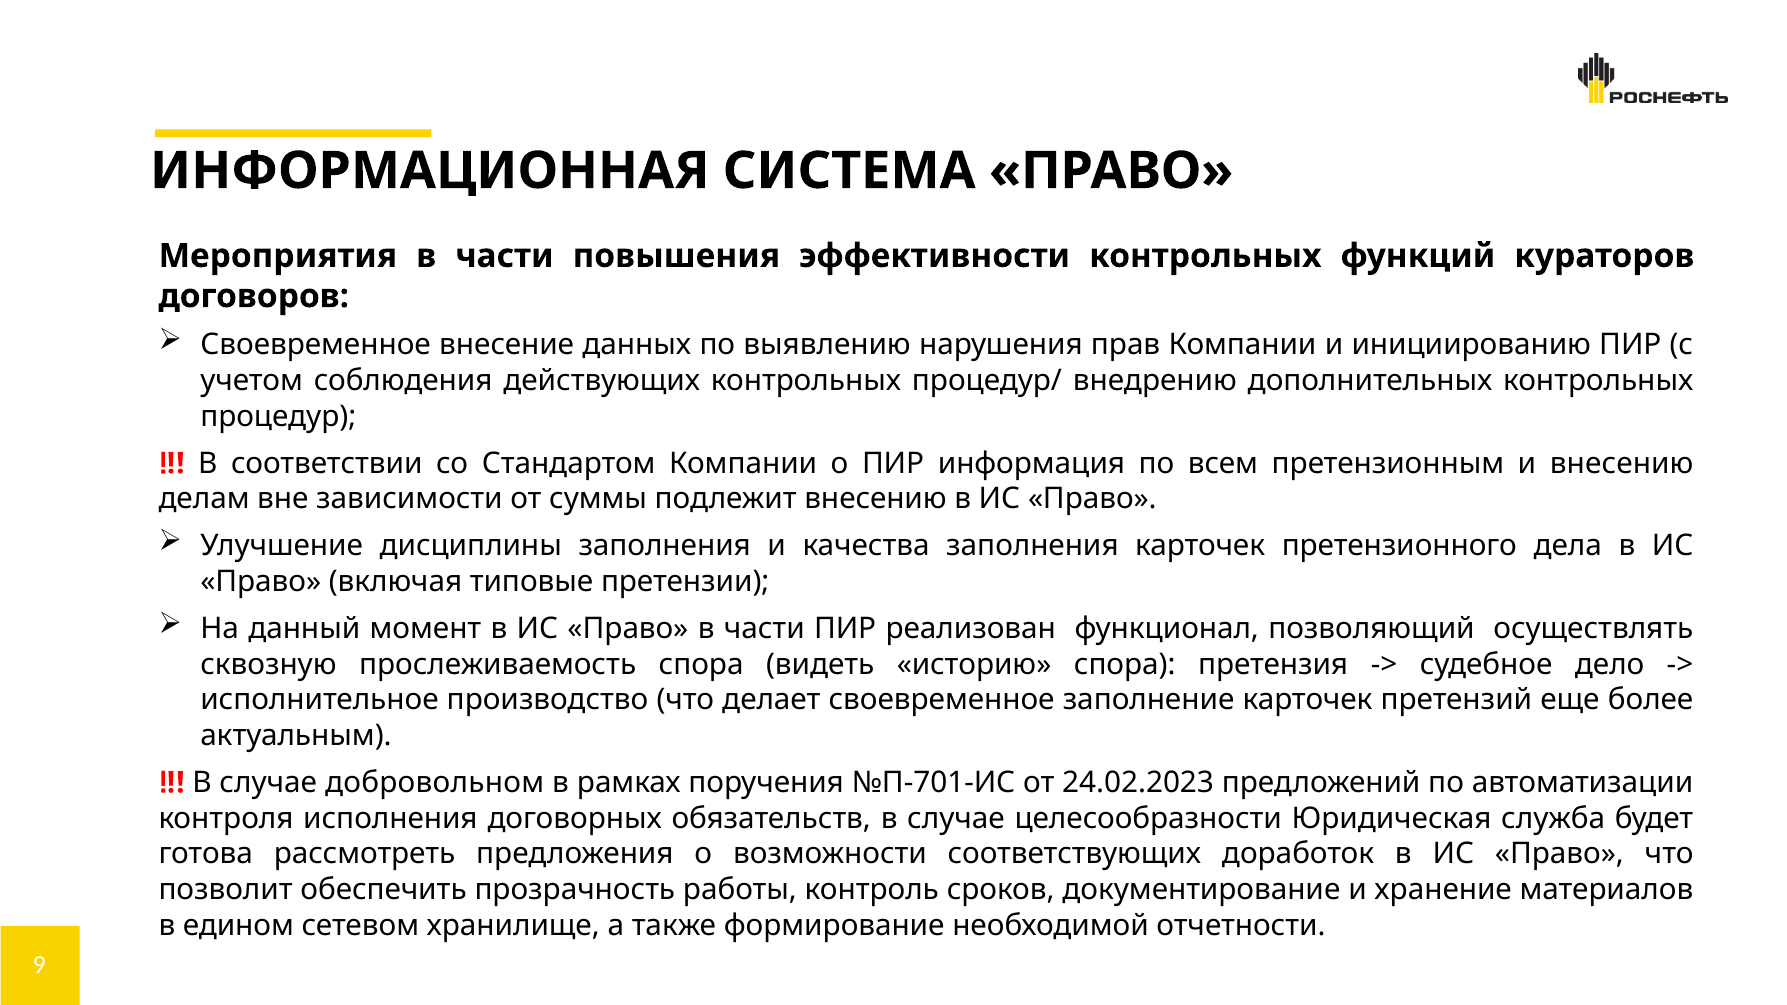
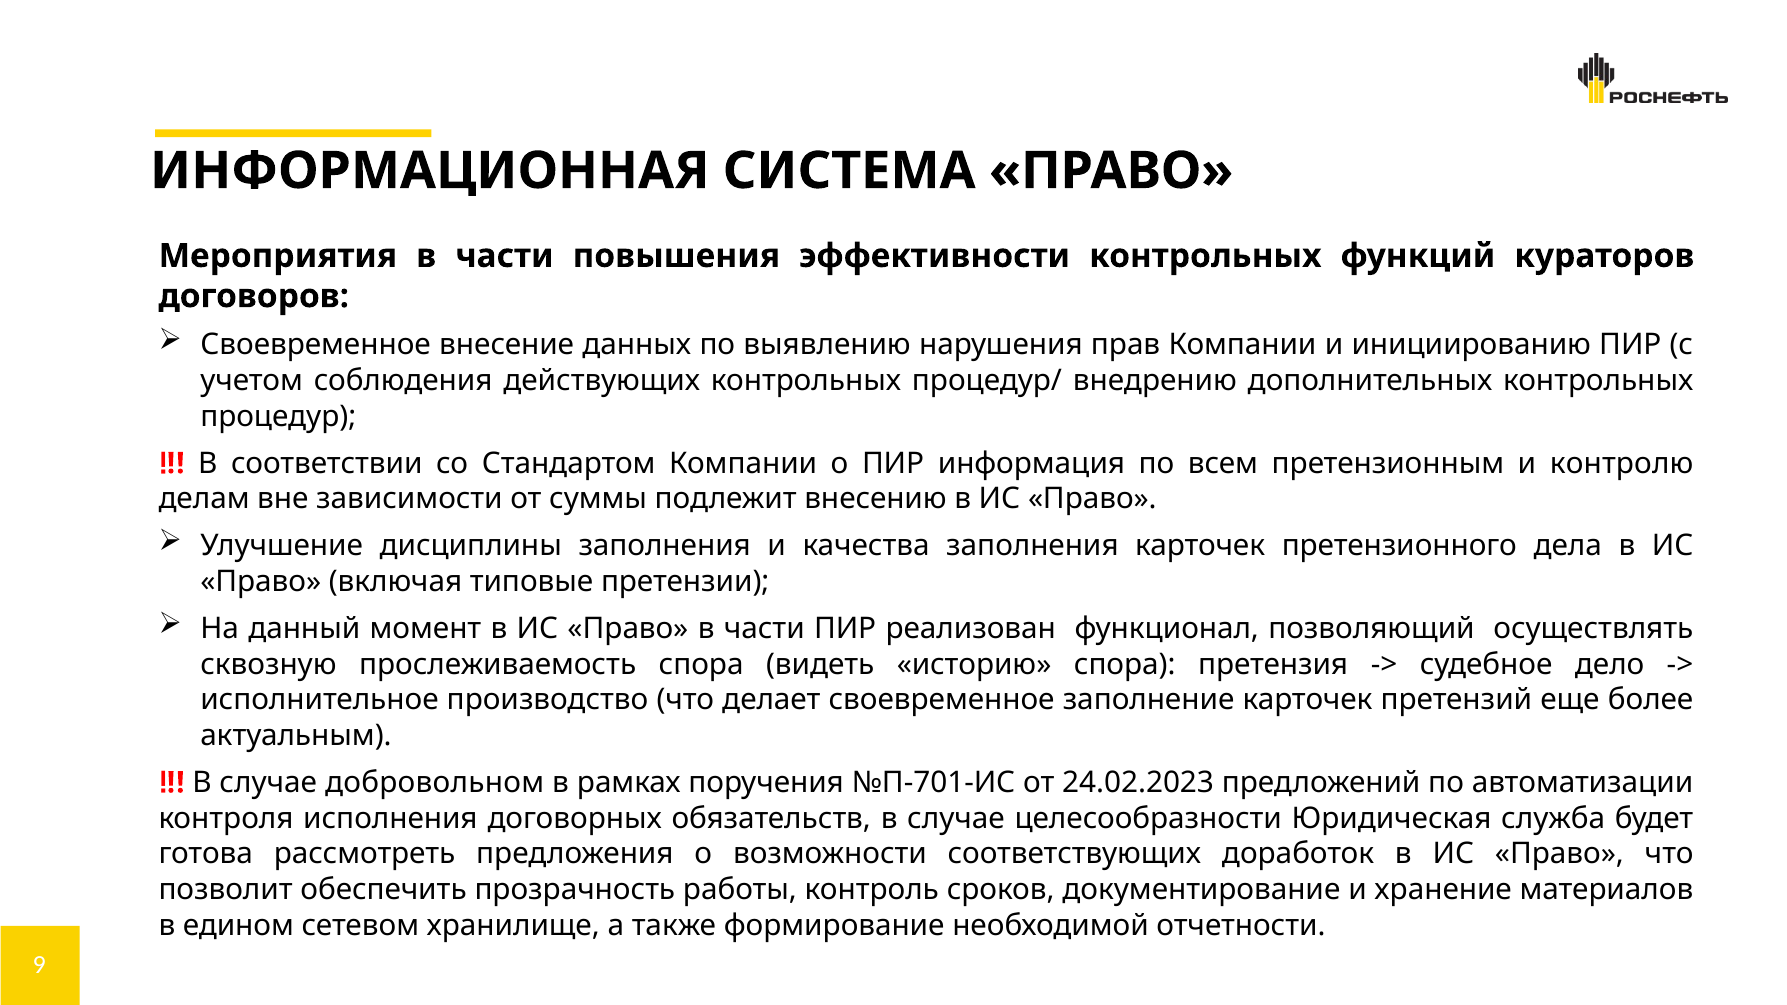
и внесению: внесению -> контролю (1622, 463)
